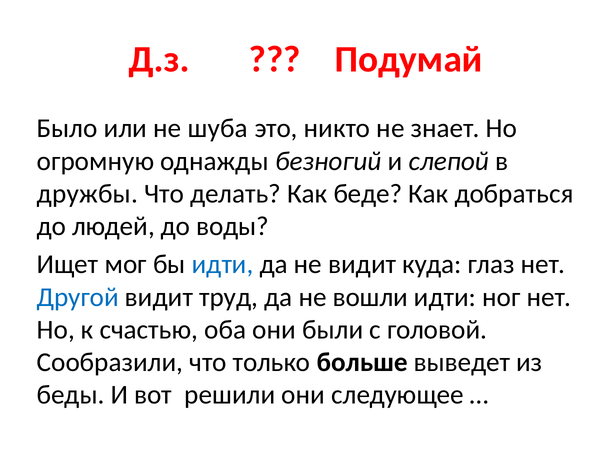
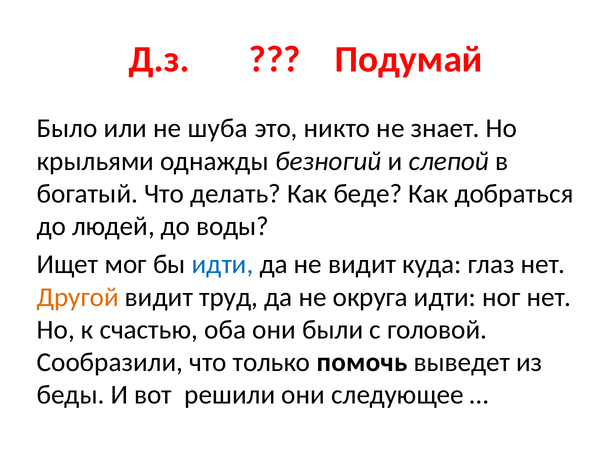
огромную: огромную -> крыльями (95, 161)
дружбы: дружбы -> богатый (87, 194)
Другой colour: blue -> orange (78, 297)
вошли: вошли -> округа (370, 297)
больше: больше -> помочь (362, 362)
